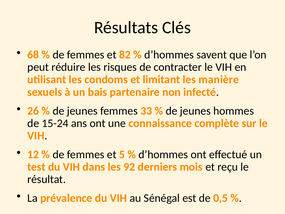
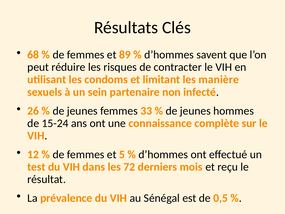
82: 82 -> 89 (125, 55)
bais: bais -> sein (97, 92)
92: 92 -> 72 (129, 167)
